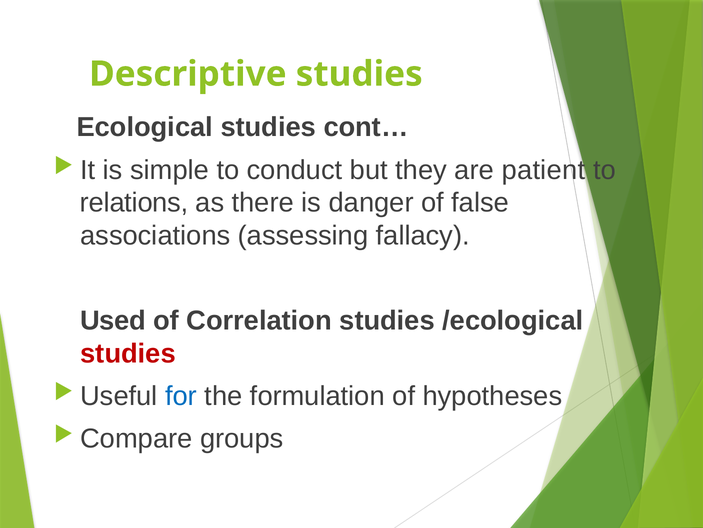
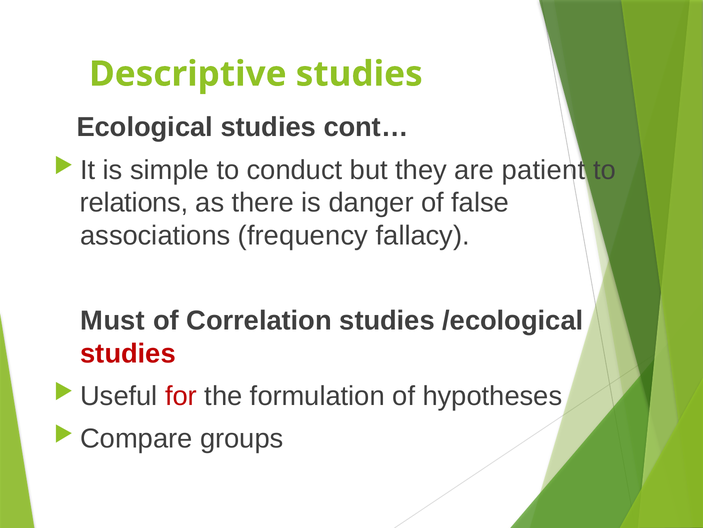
assessing: assessing -> frequency (303, 235)
Used: Used -> Must (113, 320)
for colour: blue -> red (181, 396)
